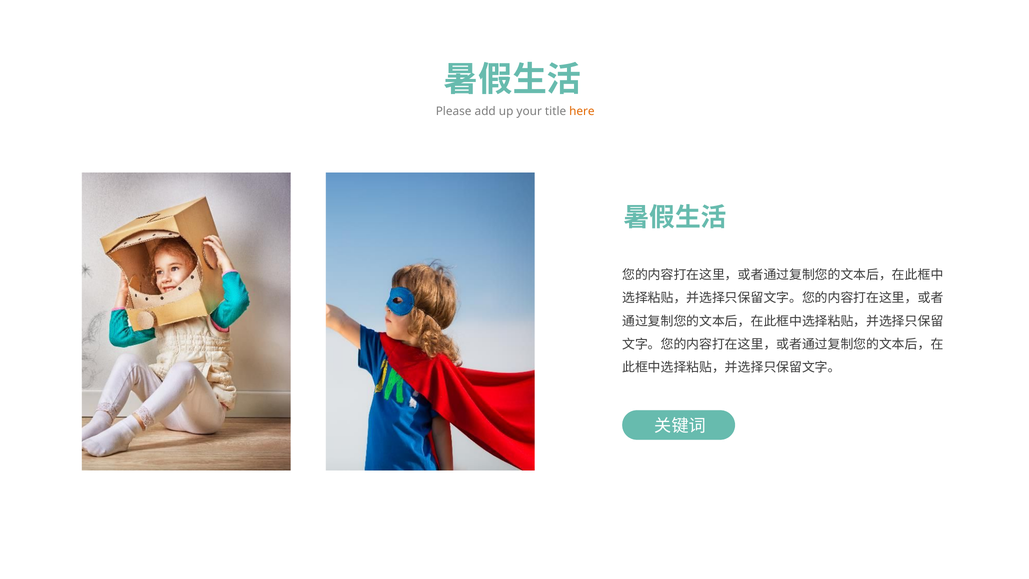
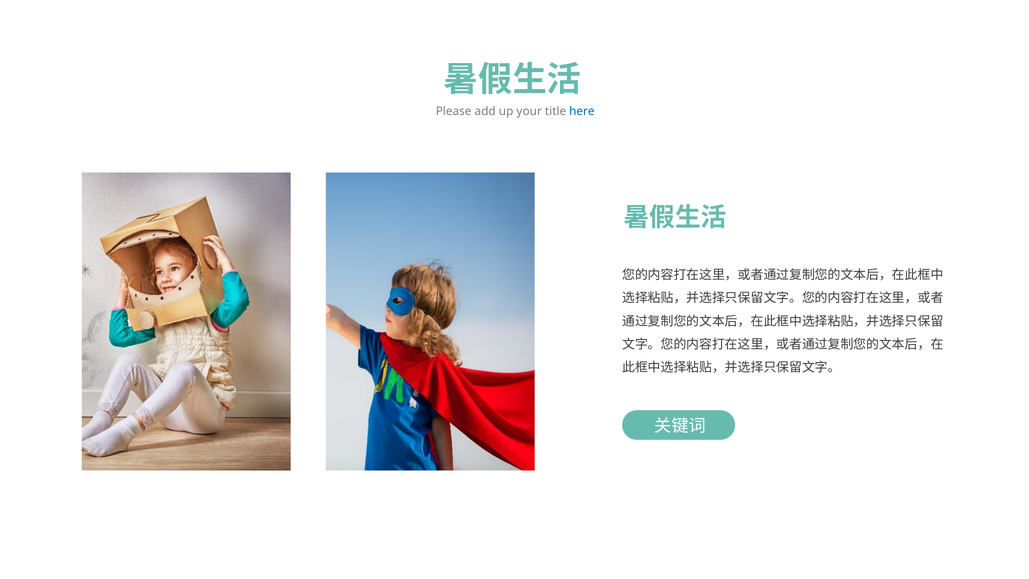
here colour: orange -> blue (582, 112)
